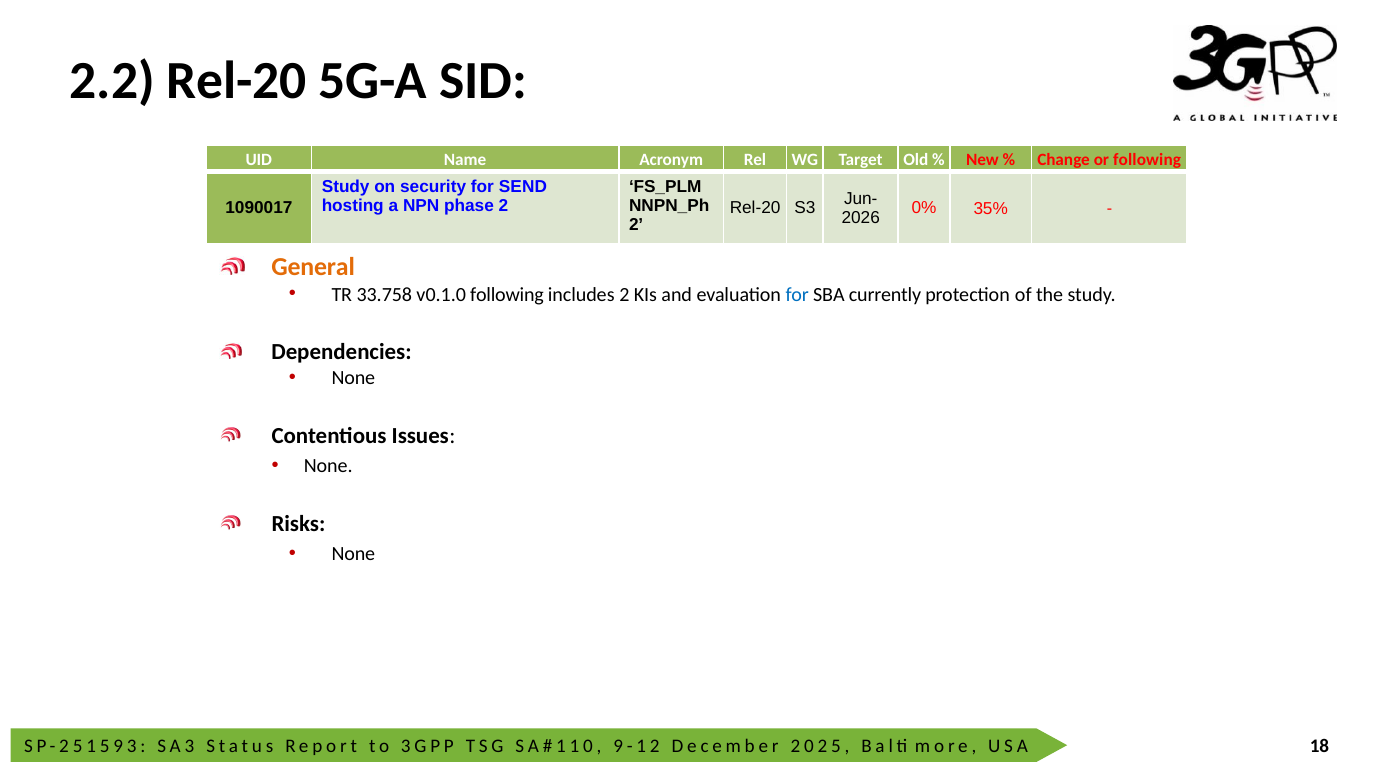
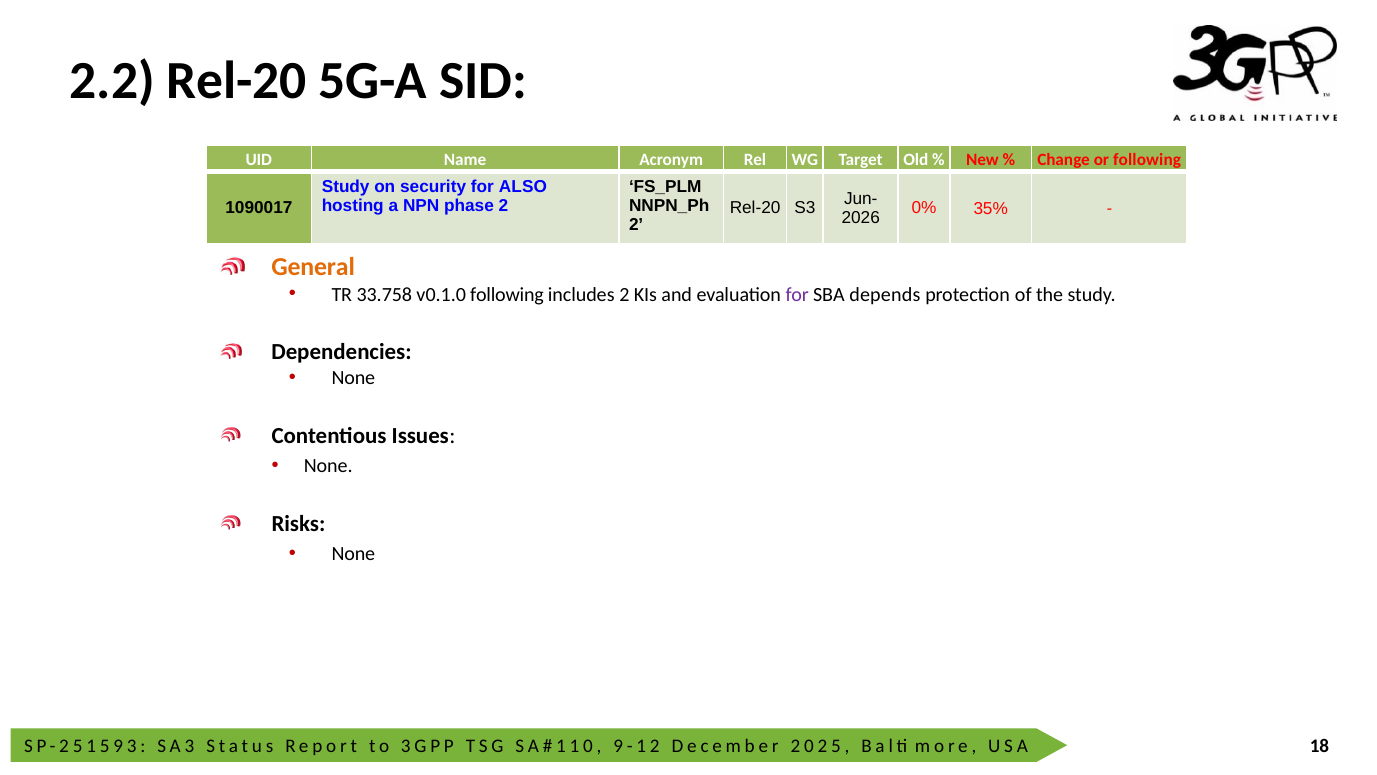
SEND: SEND -> ALSO (523, 187)
for colour: blue -> purple (797, 294)
currently: currently -> depends (885, 294)
